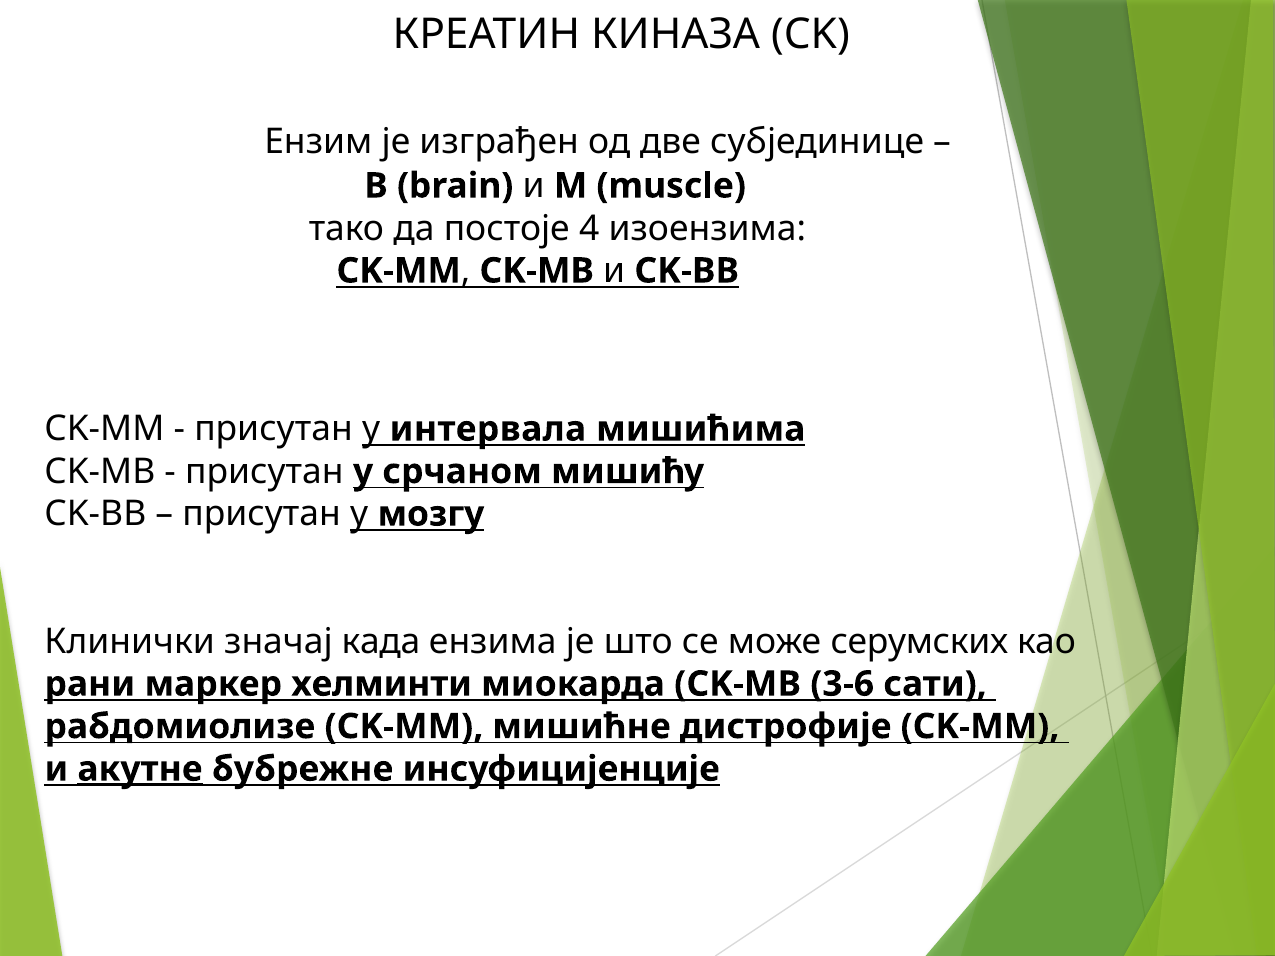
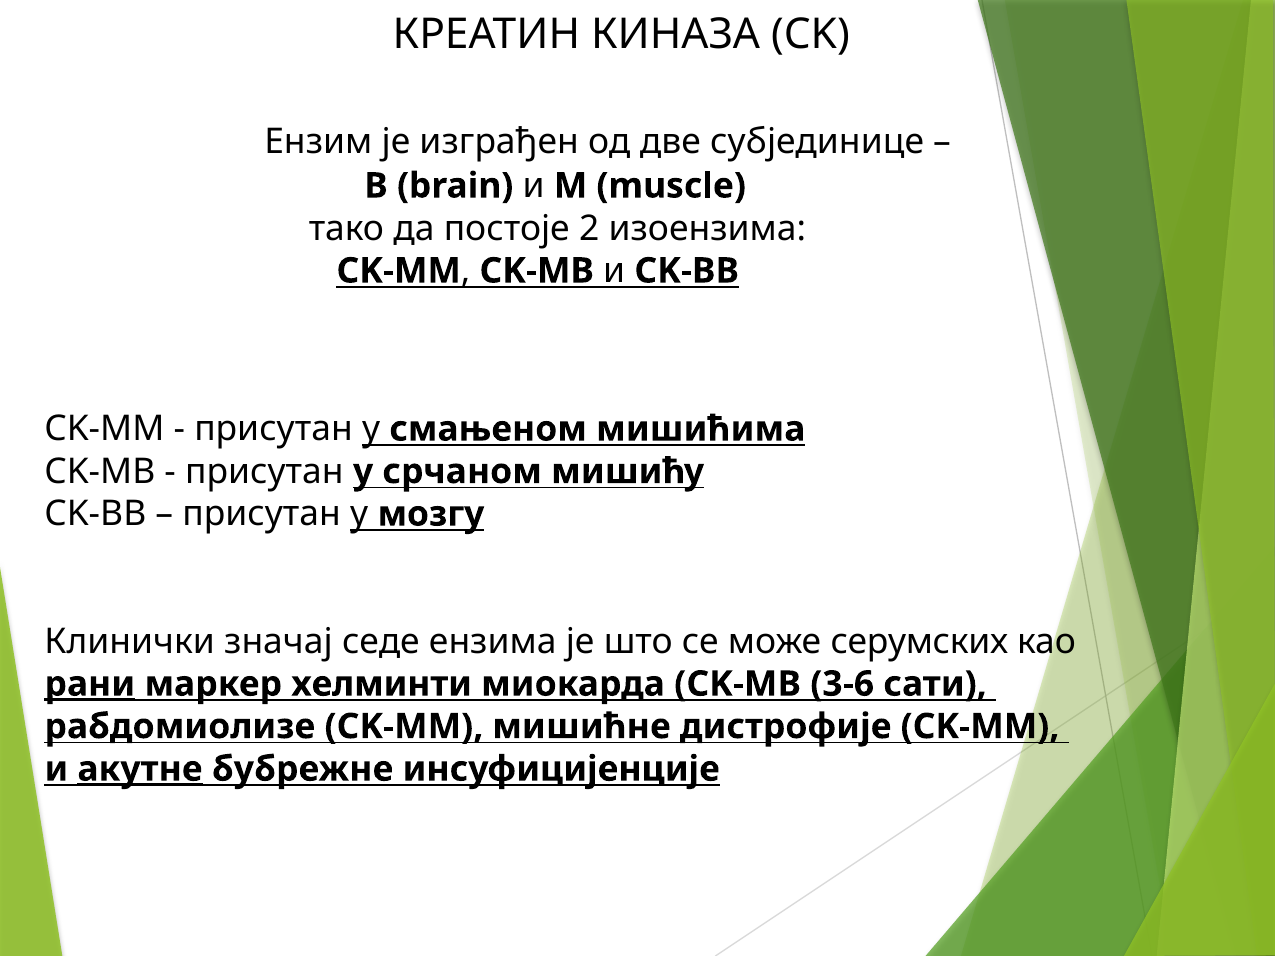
4: 4 -> 2 (589, 228)
интервала: интервала -> смањеном (488, 429)
када: када -> седе (381, 642)
рани underline: none -> present (90, 684)
